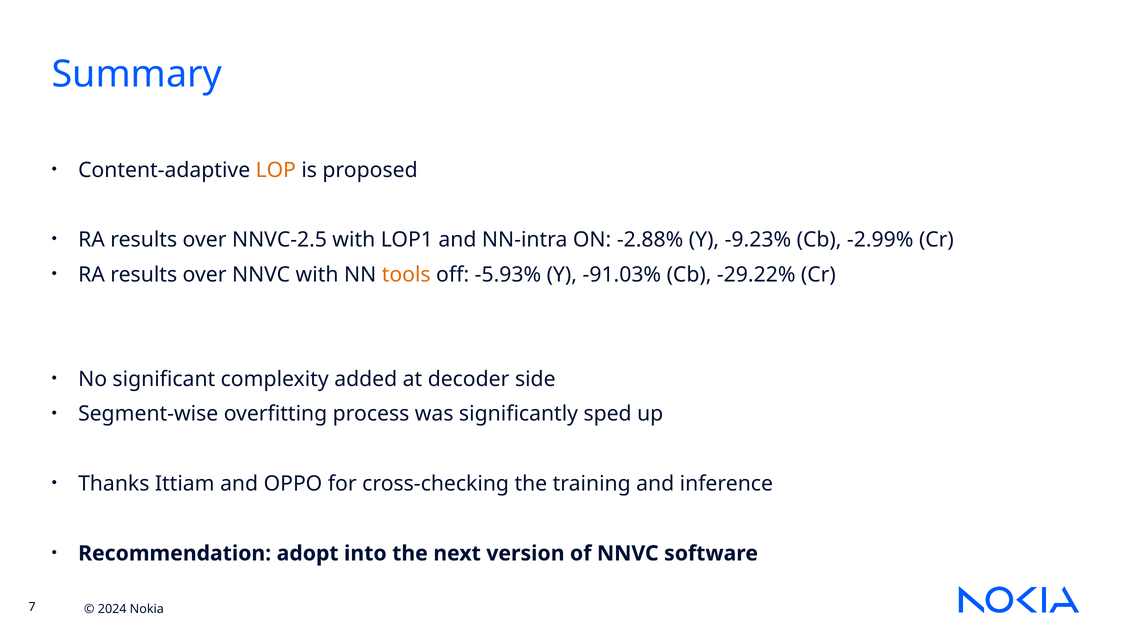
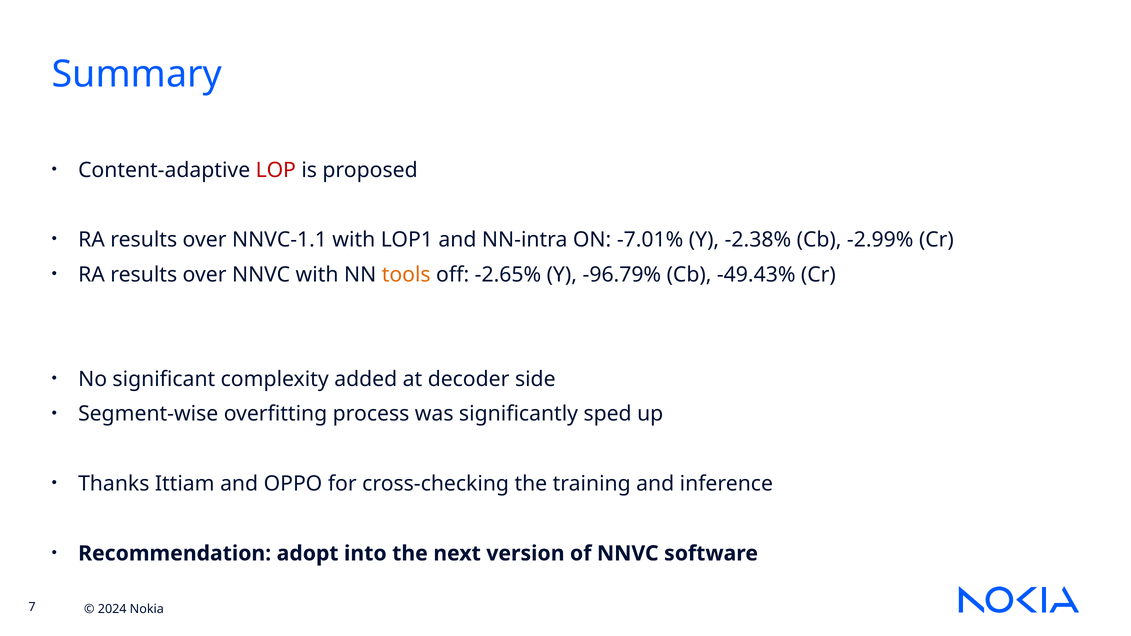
LOP colour: orange -> red (276, 170)
NNVC-2.5: NNVC-2.5 -> NNVC-1.1 (280, 240)
-2.88%: -2.88% -> -7.01% (650, 240)
-9.23%: -9.23% -> -2.38% (758, 240)
-5.93%: -5.93% -> -2.65% (508, 275)
-91.03%: -91.03% -> -96.79% (622, 275)
-29.22%: -29.22% -> -49.43% (756, 275)
